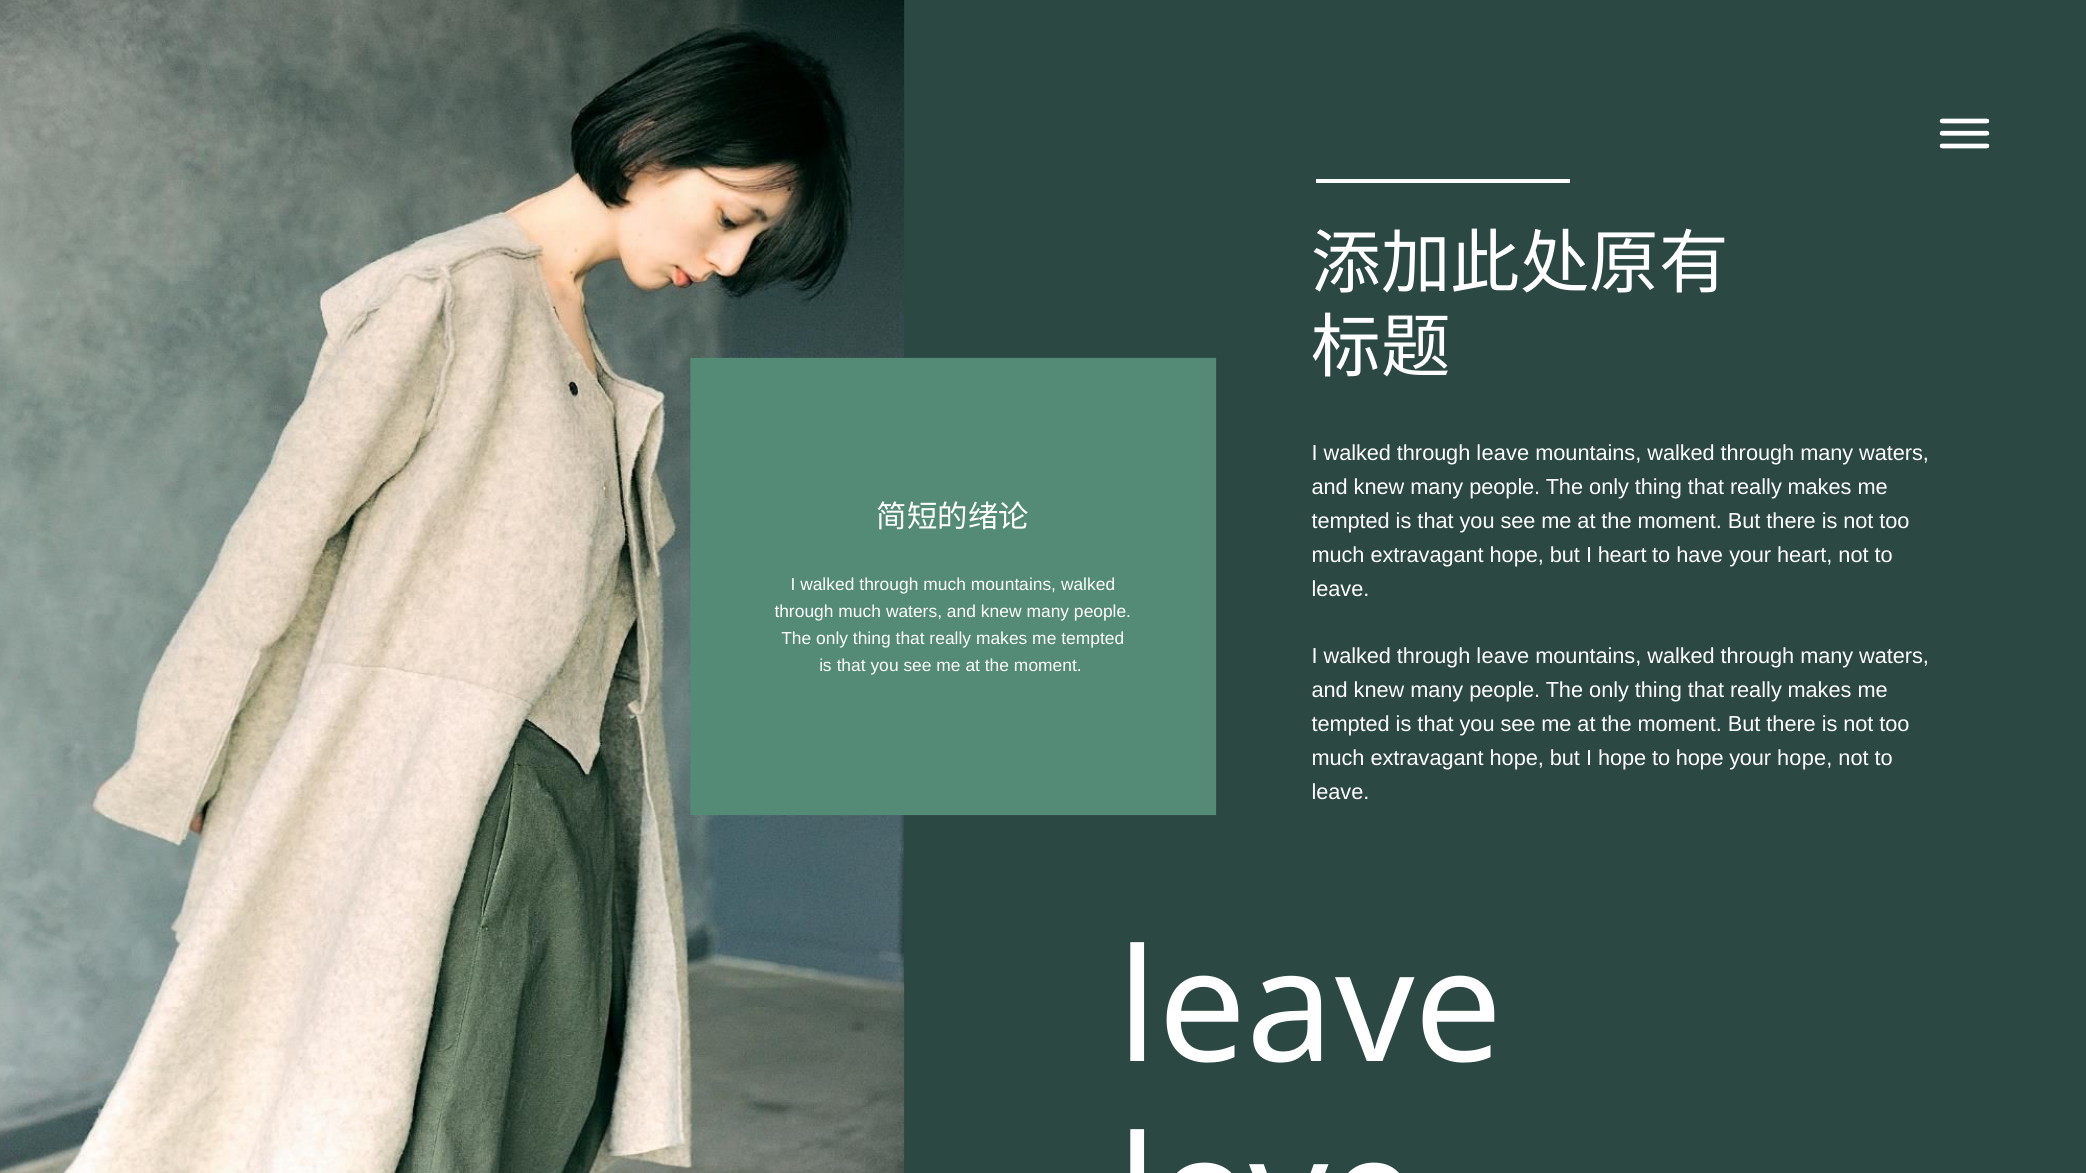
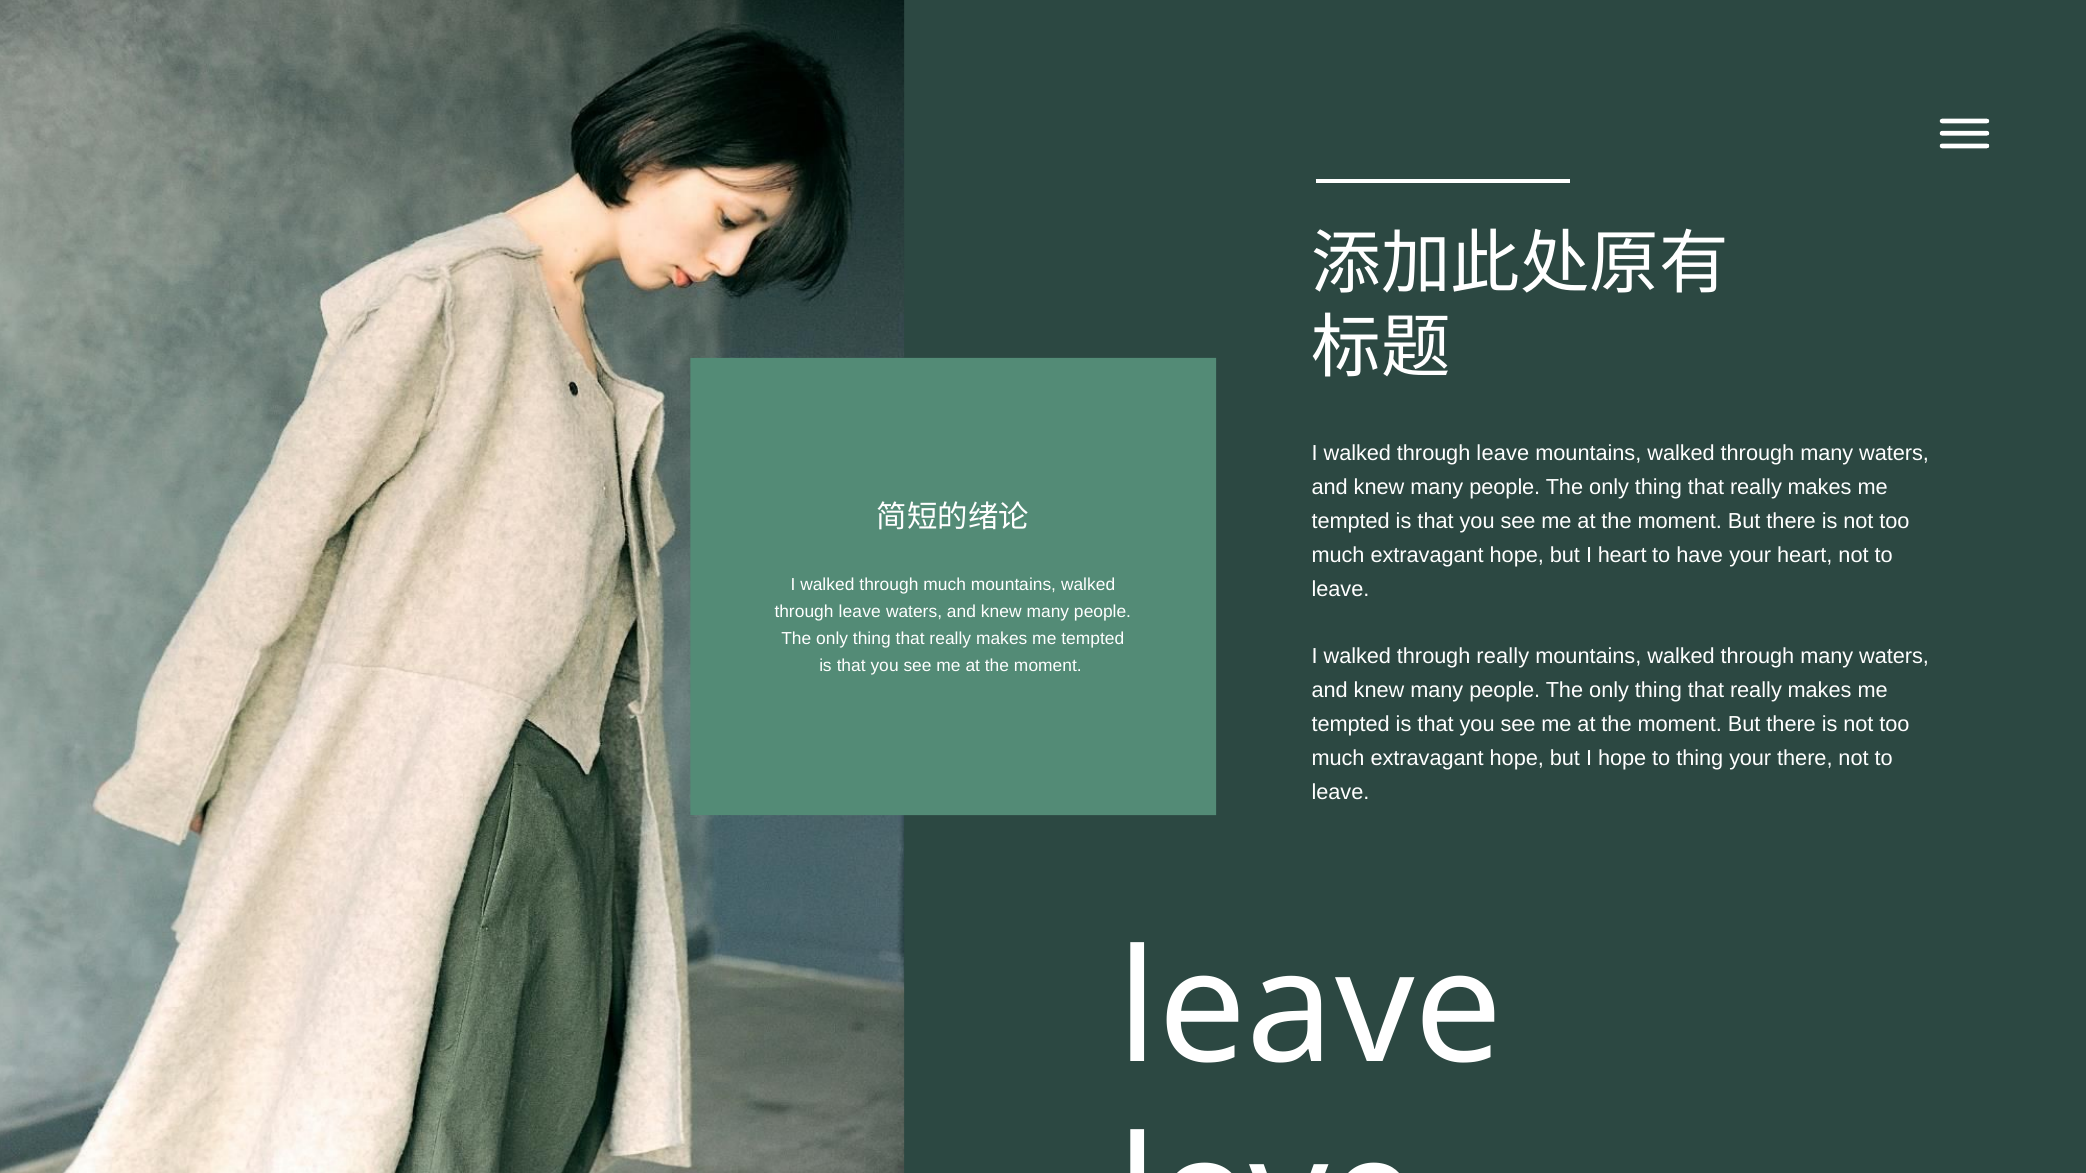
much: much -> leave (860, 612)
leave: leave -> really (1503, 657)
to hope: hope -> thing (1700, 759)
your hope: hope -> there (1805, 759)
